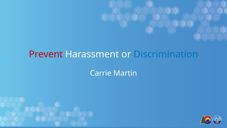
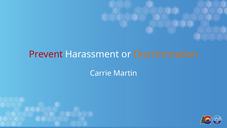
Discrimination colour: blue -> orange (166, 54)
